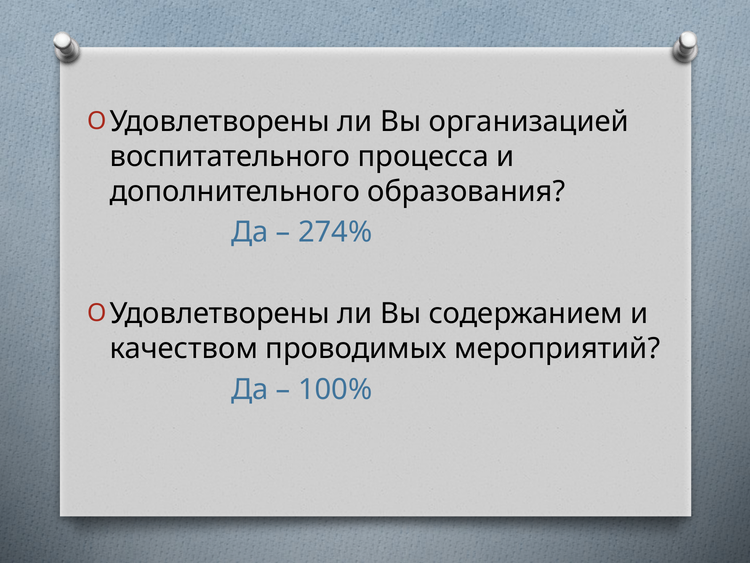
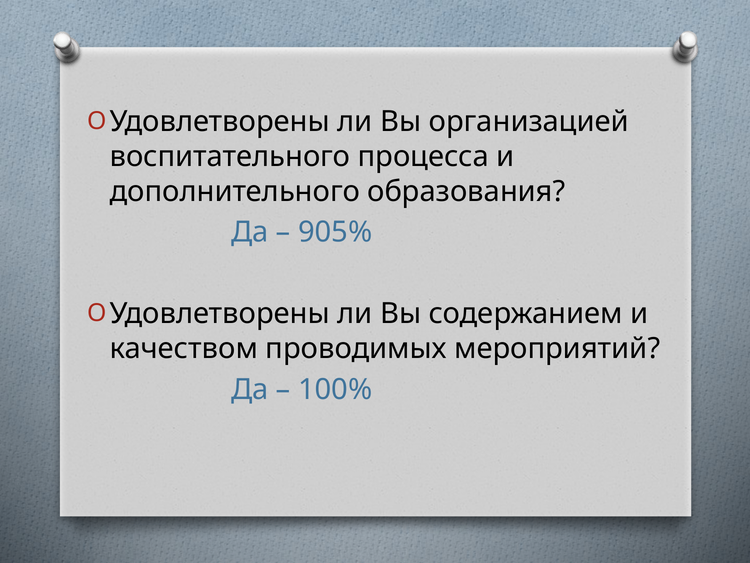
274%: 274% -> 905% (335, 232)
